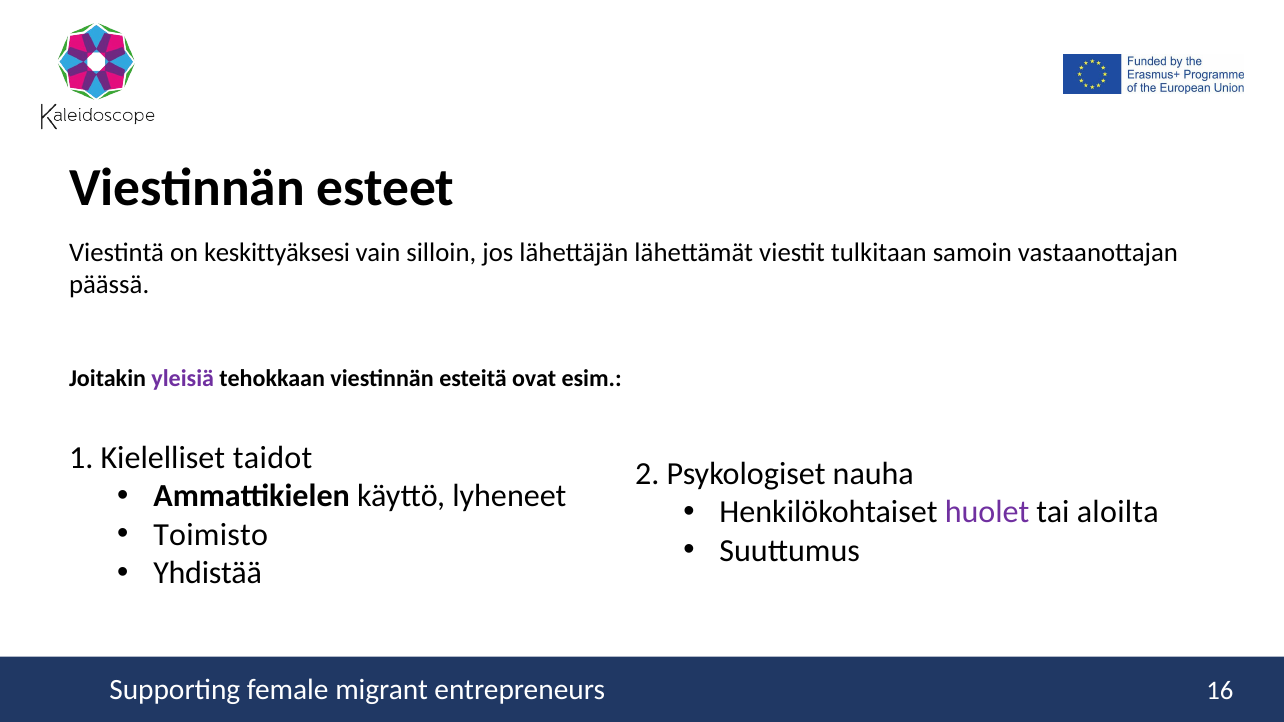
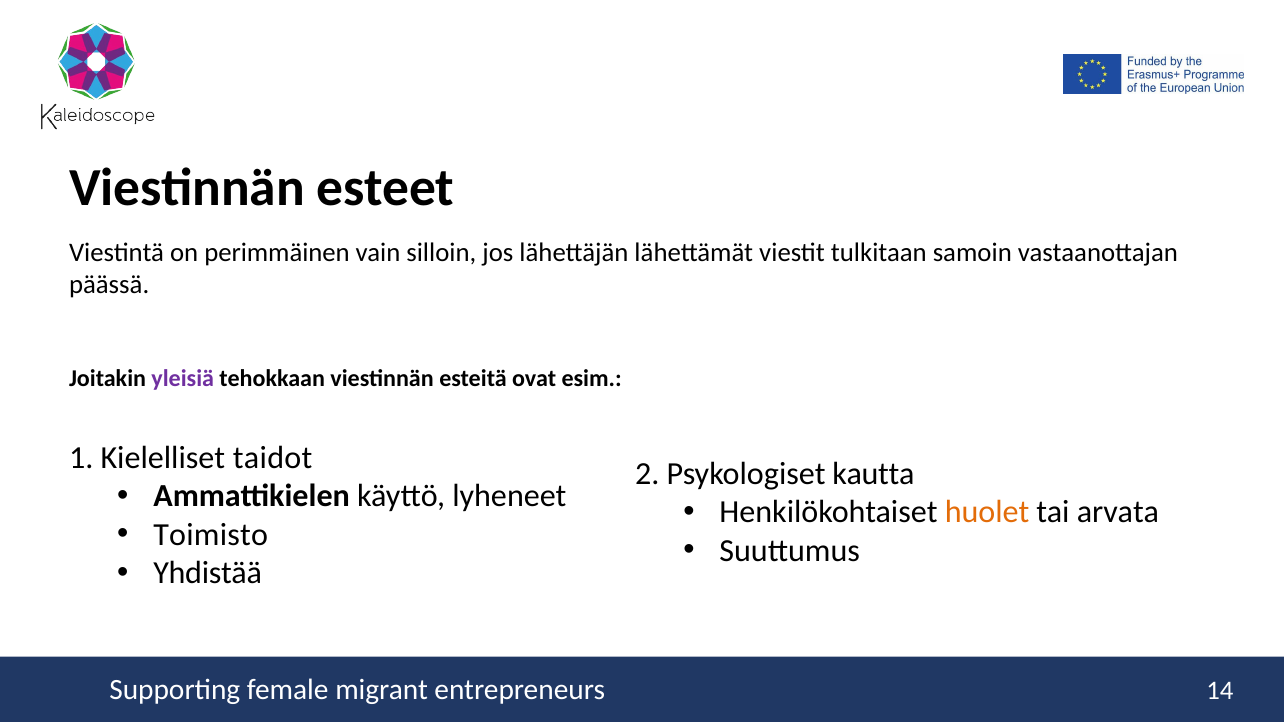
keskittyäksesi: keskittyäksesi -> perimmäinen (277, 253)
nauha: nauha -> kautta (873, 474)
huolet colour: purple -> orange (987, 513)
aloilta: aloilta -> arvata (1118, 513)
16: 16 -> 14 (1220, 691)
